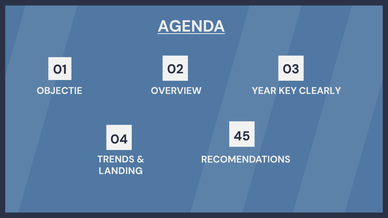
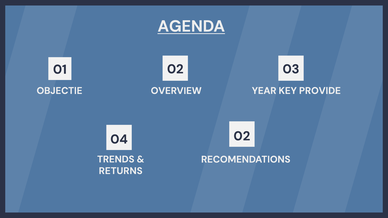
CLEARLY: CLEARLY -> PROVIDE (320, 91)
04 45: 45 -> 02 (242, 136)
LANDING: LANDING -> RETURNS (121, 171)
